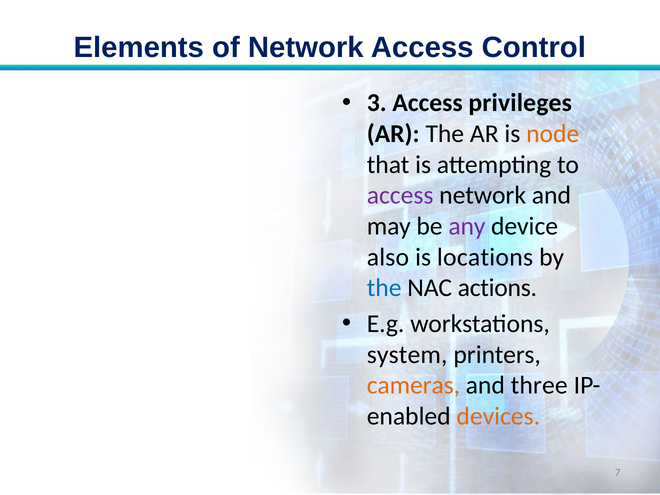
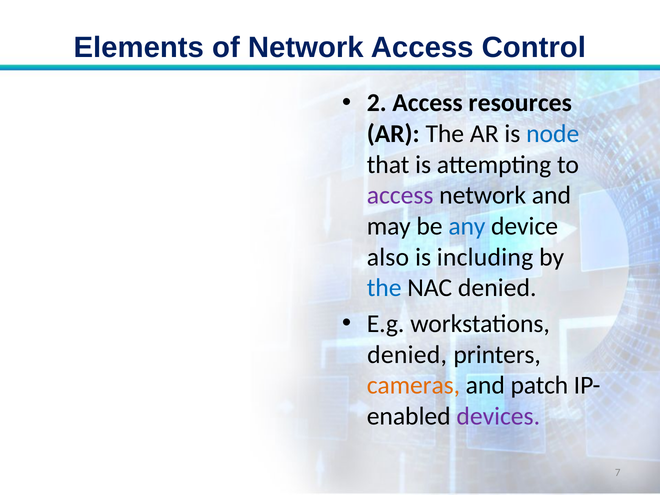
3: 3 -> 2 (377, 103)
privileges: privileges -> resources (520, 103)
node colour: orange -> blue (553, 134)
any colour: purple -> blue (467, 226)
locations: locations -> including (485, 257)
NAC actions: actions -> denied (497, 288)
system: system -> denied (407, 355)
three: three -> patch (539, 385)
devices colour: orange -> purple (498, 416)
